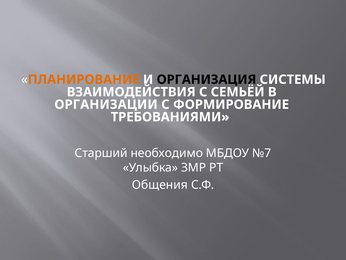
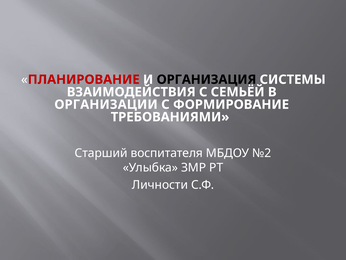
ПЛАНИРОВАНИЕ colour: orange -> red (84, 79)
необходимо: необходимо -> воспитателя (167, 153)
№7: №7 -> №2 (262, 153)
Общения: Общения -> Личности (160, 184)
